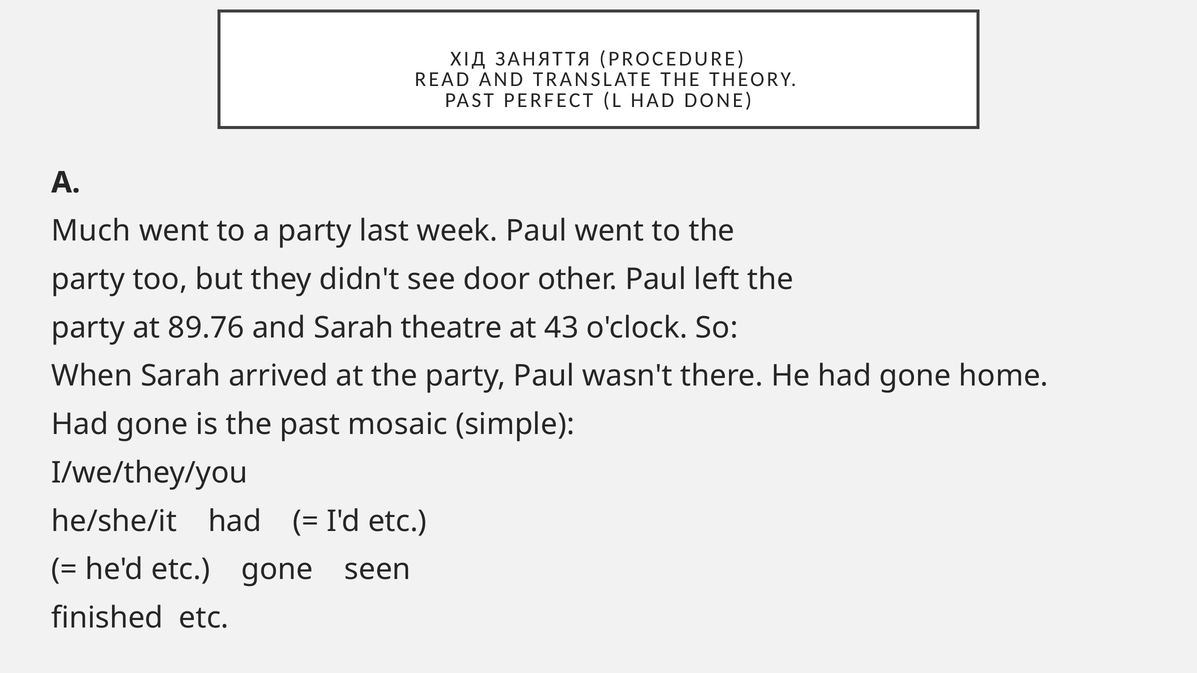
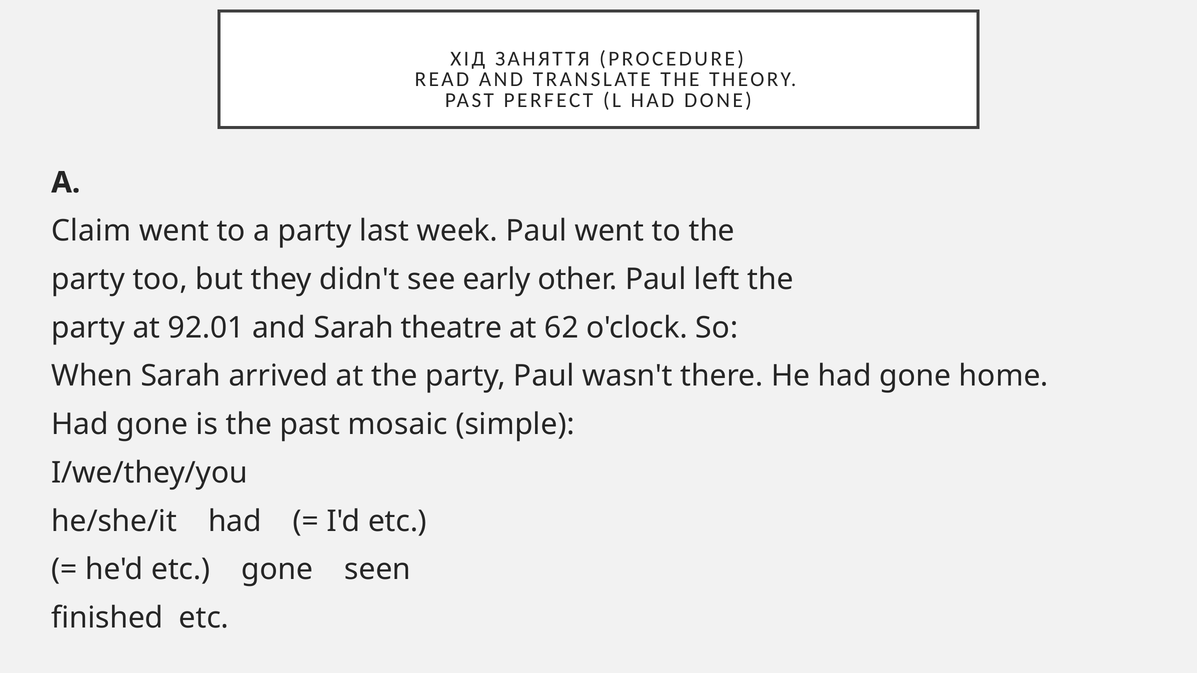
Much: Much -> Claim (91, 231)
door: door -> early (497, 279)
89.76: 89.76 -> 92.01 (206, 328)
43: 43 -> 62 (562, 328)
